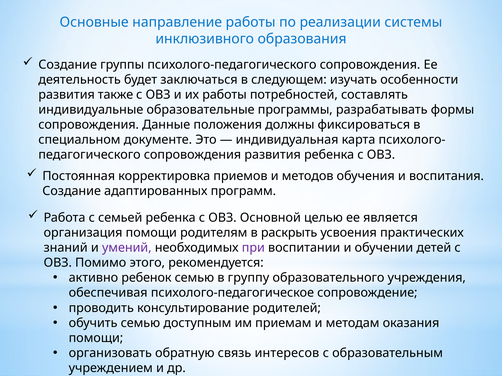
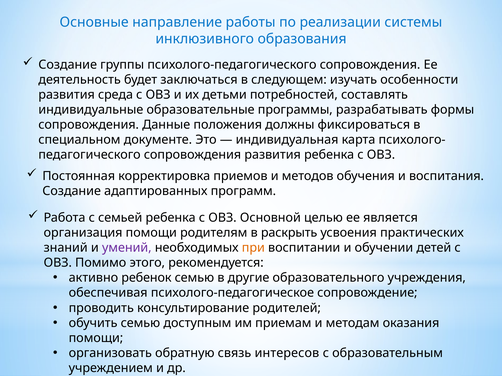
также: также -> среда (116, 95)
их работы: работы -> детьми (225, 95)
при colour: purple -> orange (253, 248)
группу: группу -> другие (249, 278)
